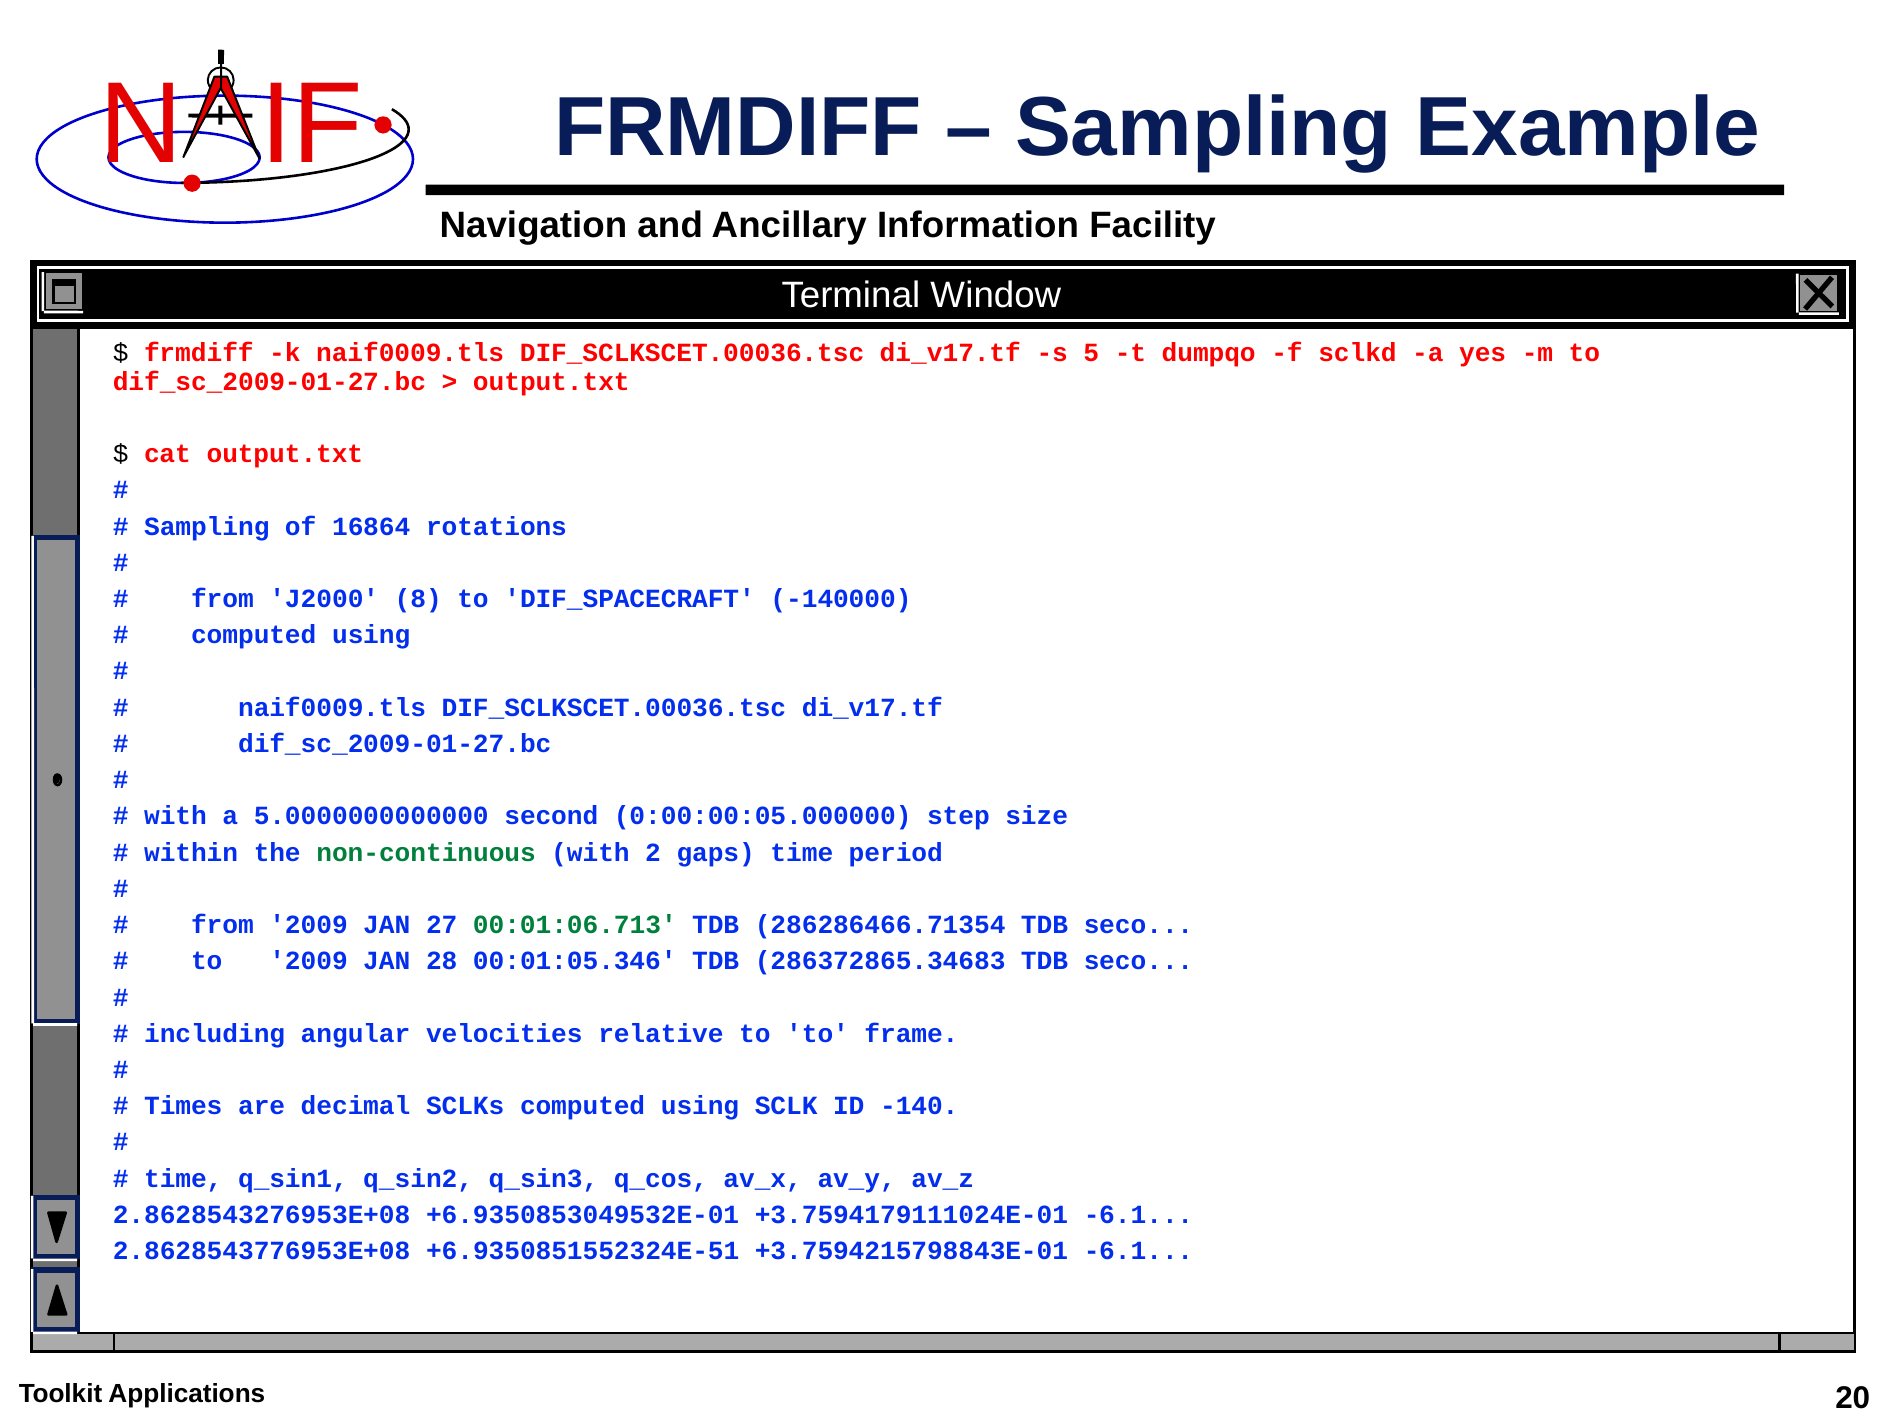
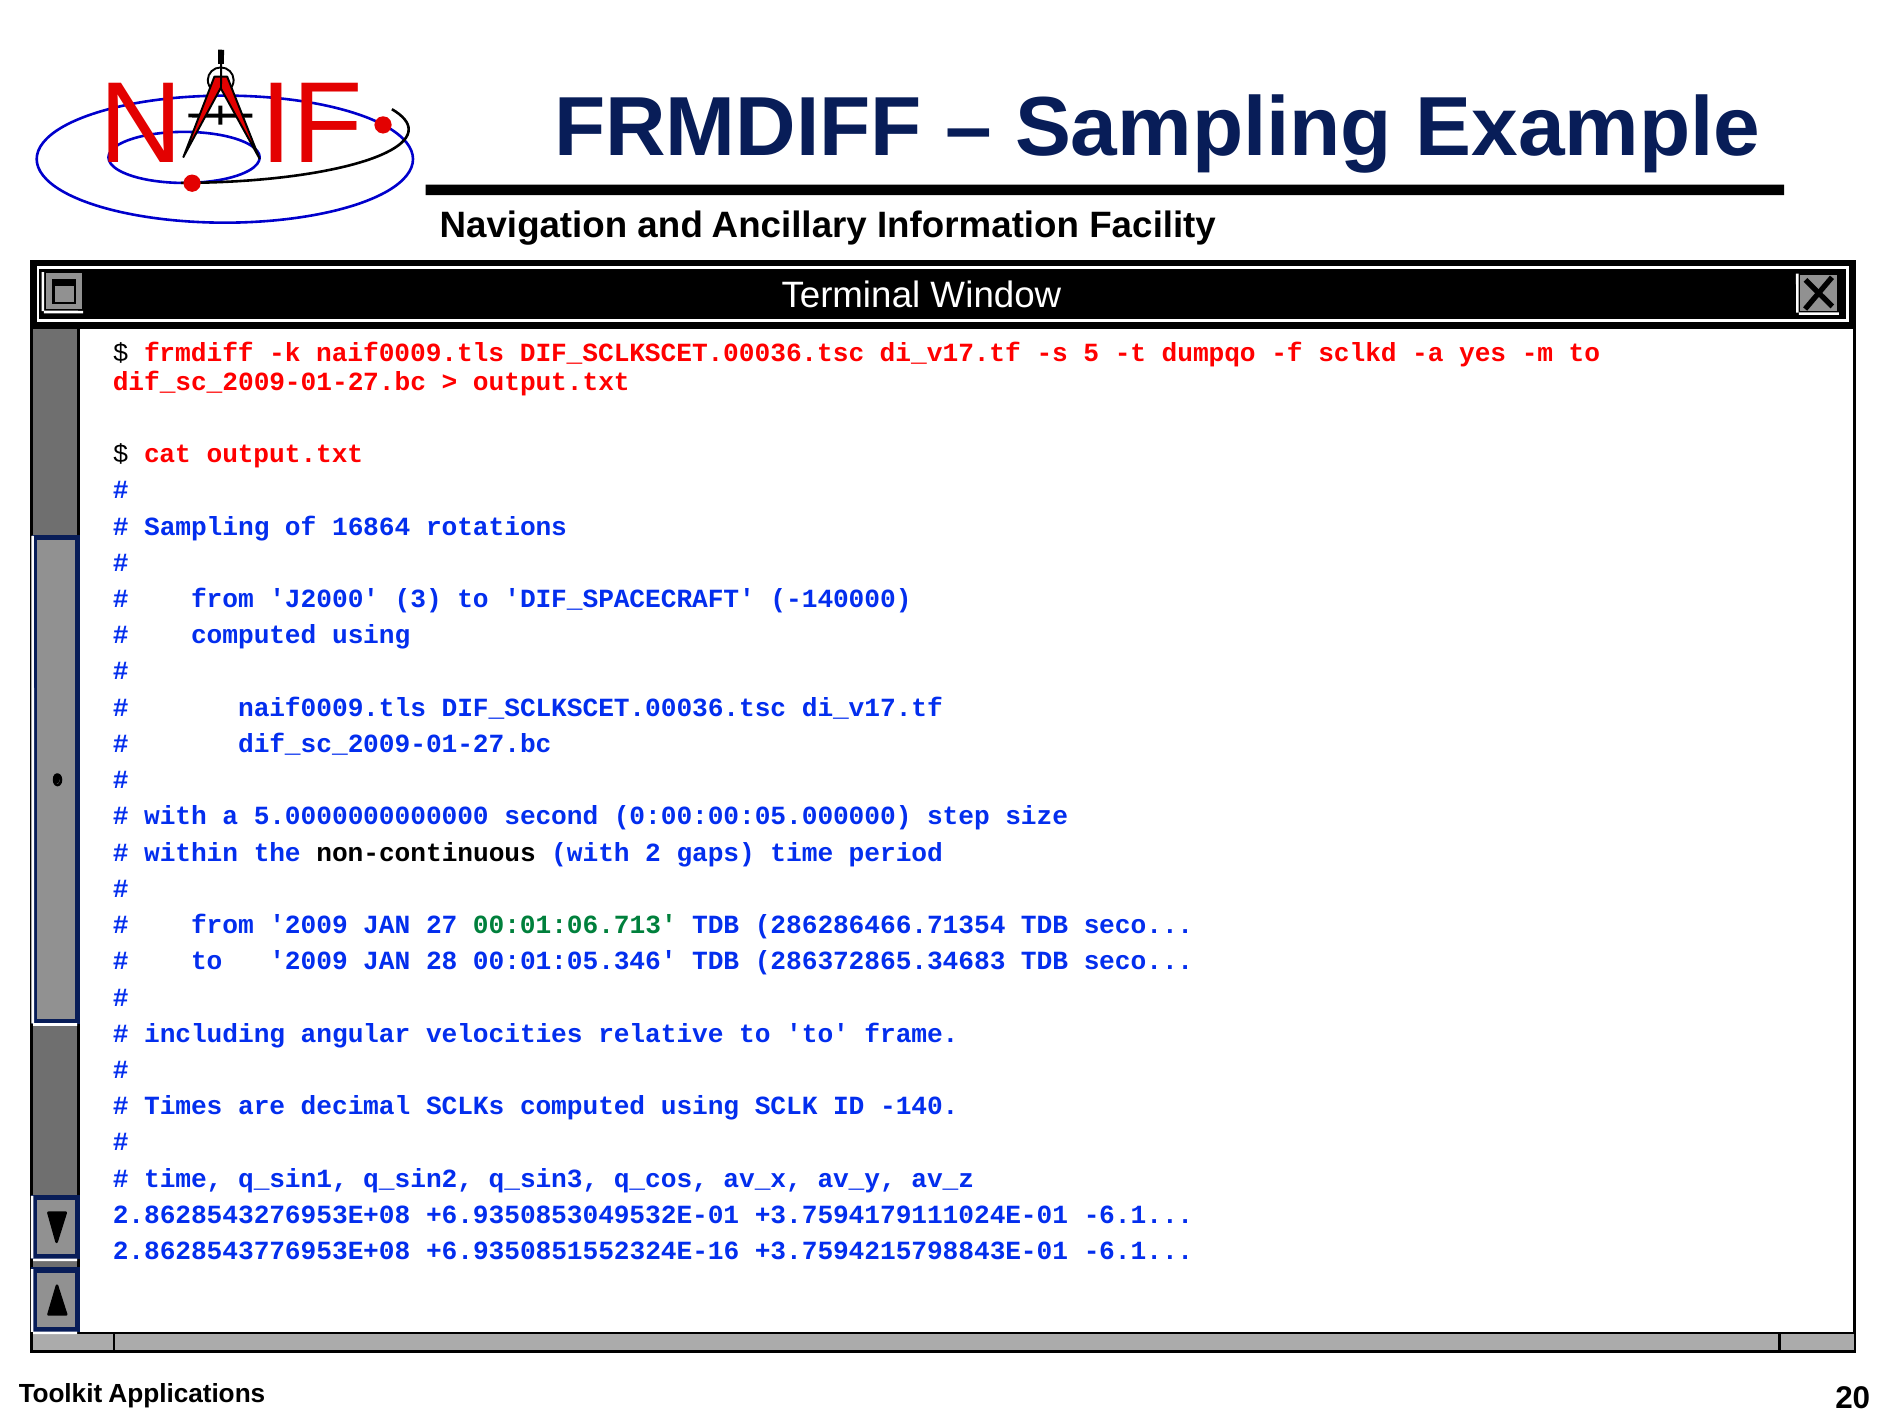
8: 8 -> 3 (418, 599)
non-continuous colour: green -> black (426, 853)
+6.9350851552324E-51: +6.9350851552324E-51 -> +6.9350851552324E-16 (583, 1251)
